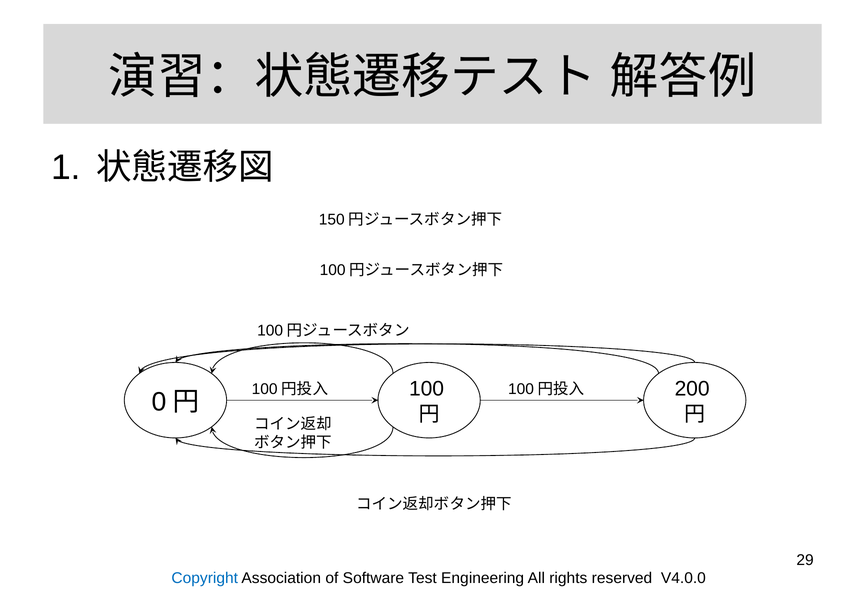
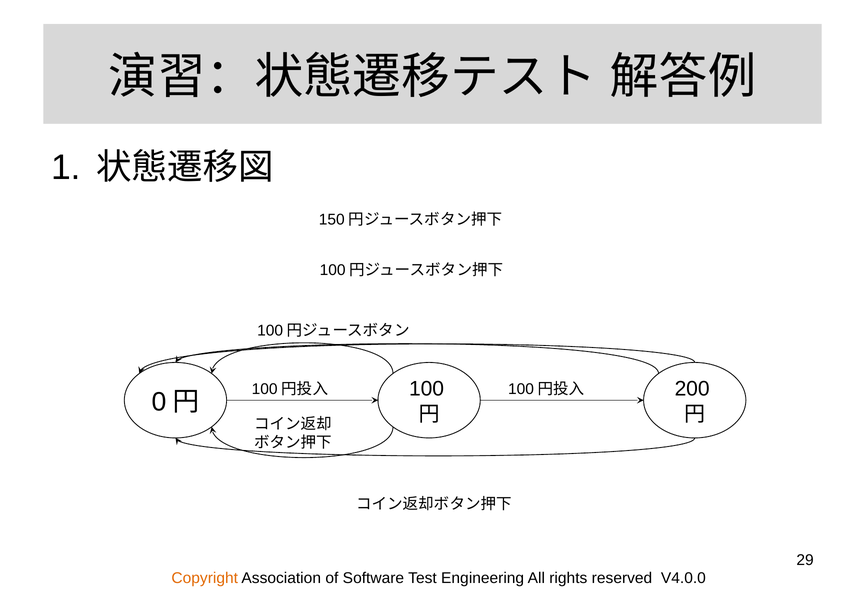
Copyright colour: blue -> orange (205, 578)
